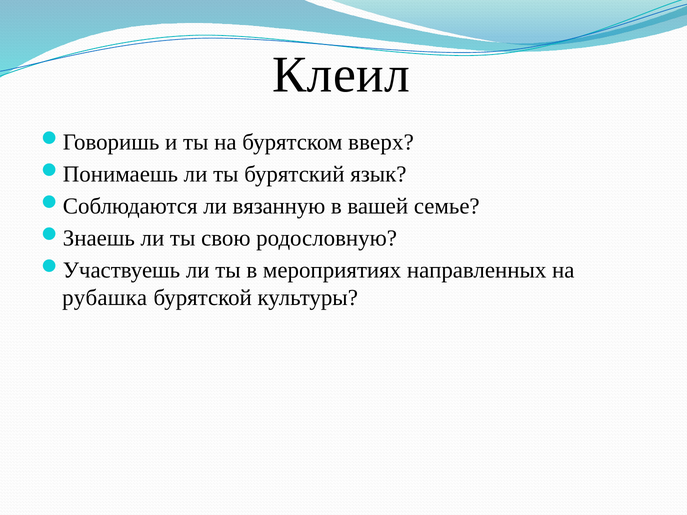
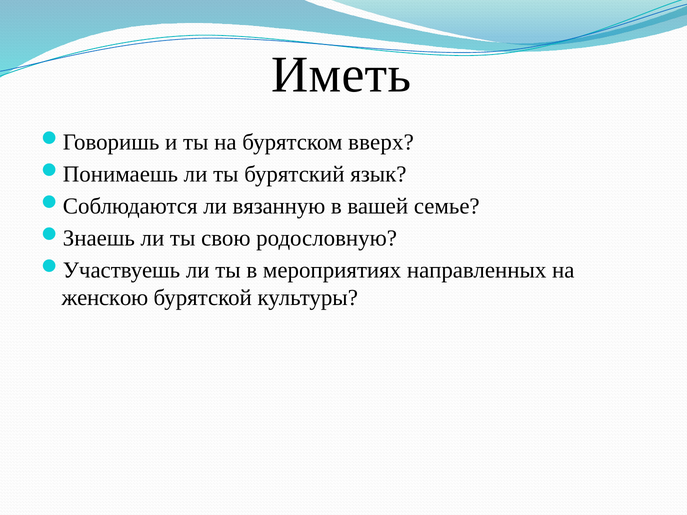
Клеил: Клеил -> Иметь (341, 75)
рубашка: рубашка -> женскою (105, 298)
